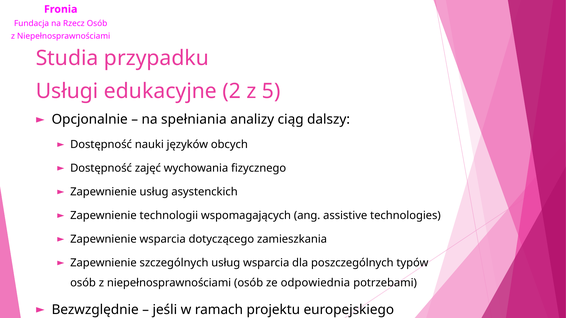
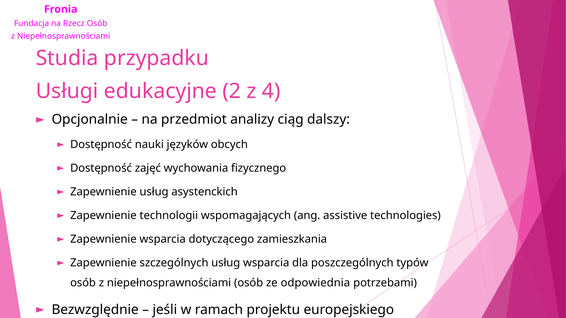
5: 5 -> 4 (271, 91)
spełniania: spełniania -> przedmiot (194, 120)
